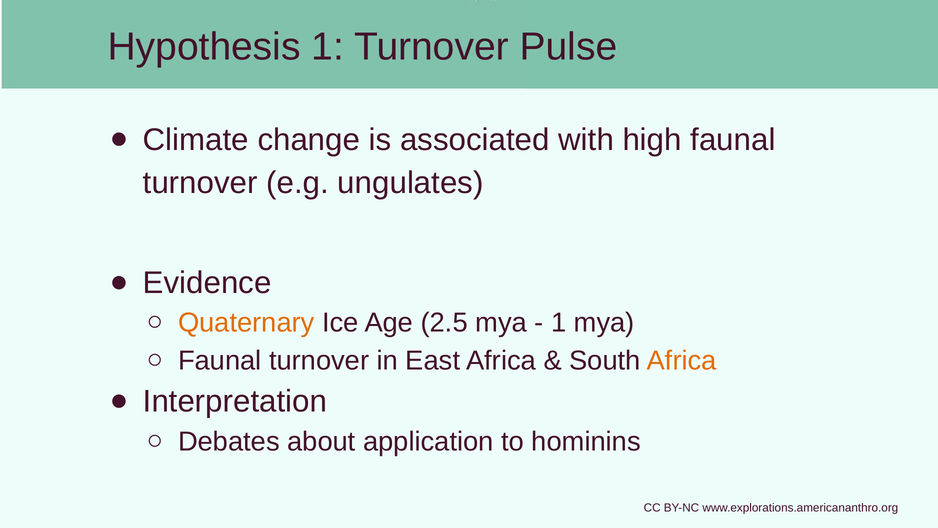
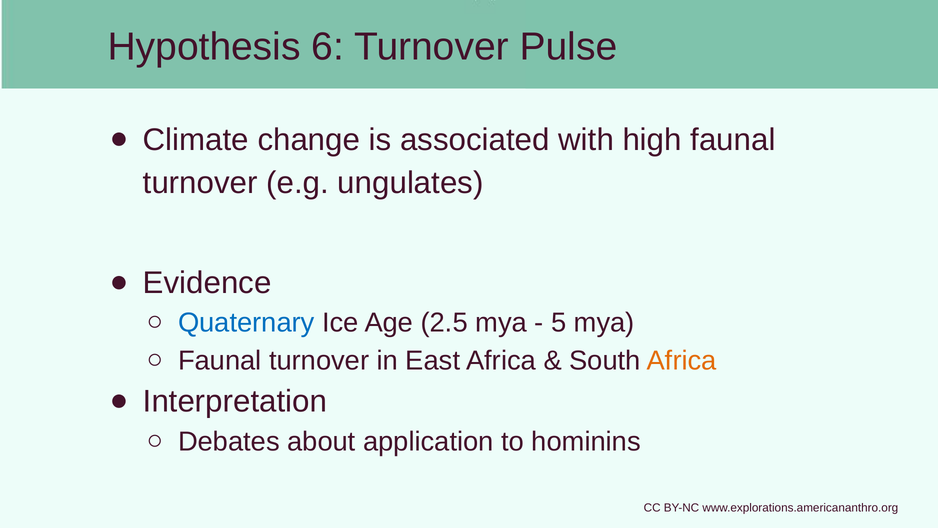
Hypothesis 1: 1 -> 6 (328, 47)
Quaternary colour: orange -> blue (246, 323)
1: 1 -> 5 (559, 323)
